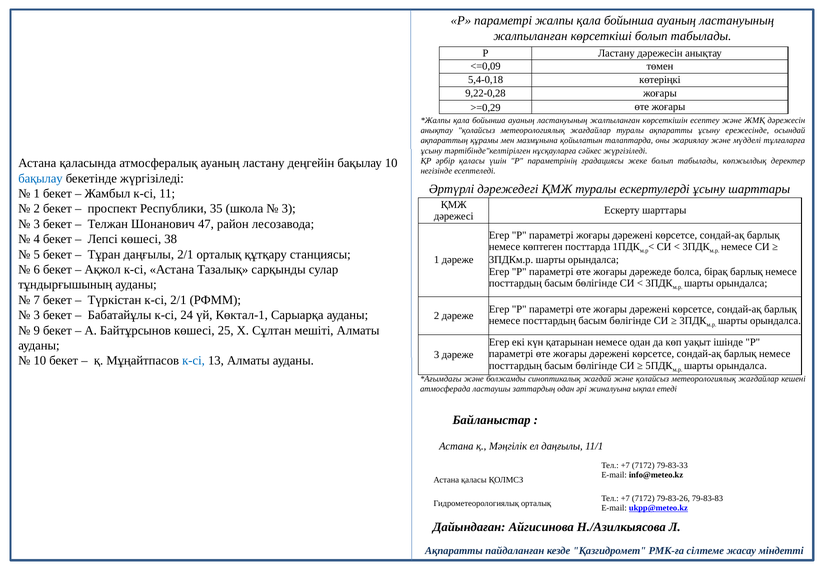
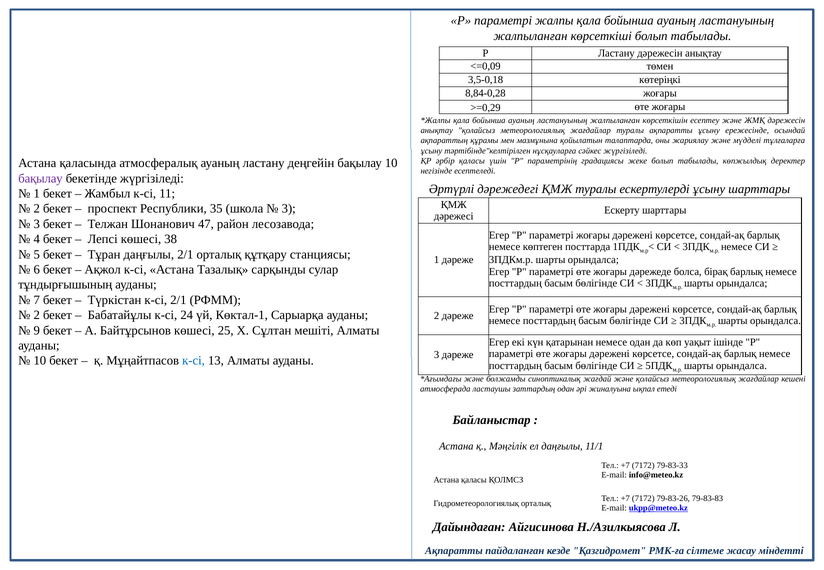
5,4-0,18: 5,4-0,18 -> 3,5-0,18 (486, 80)
9,22-0,28: 9,22-0,28 -> 8,84-0,28 (485, 94)
бақылау colour: blue -> purple (40, 179)
3: 3 -> 2 (37, 315)
